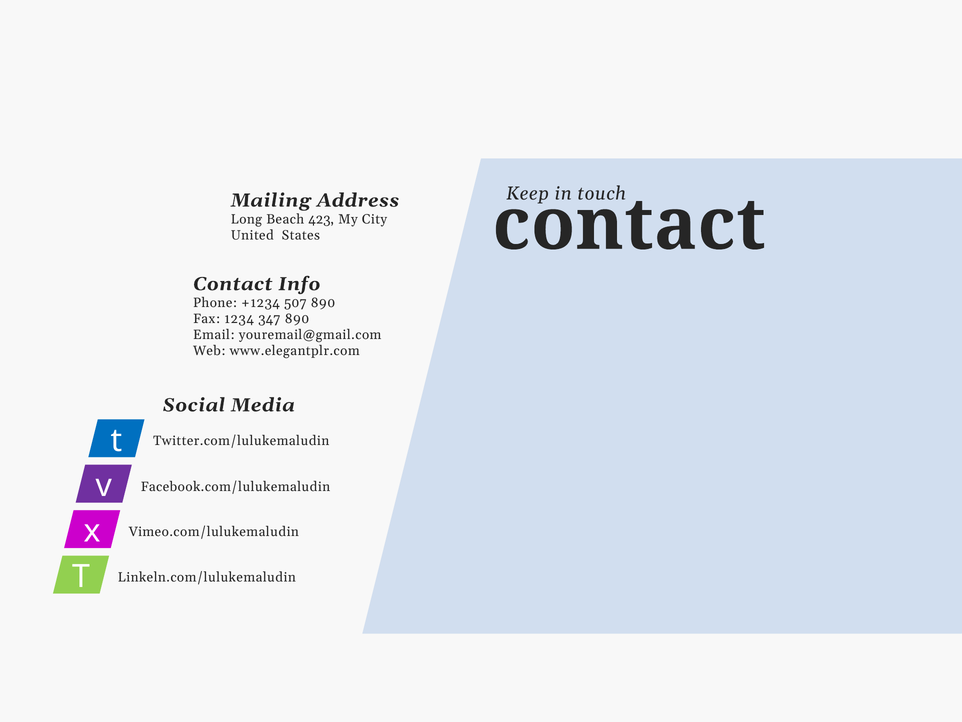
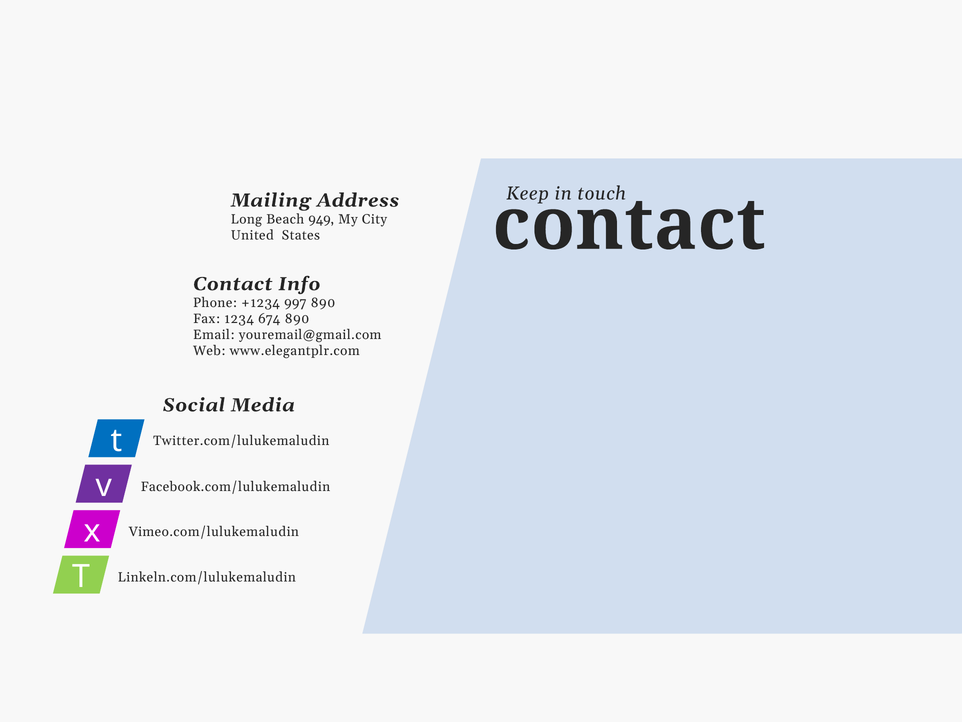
423: 423 -> 949 (321, 219)
507: 507 -> 997 (295, 303)
347: 347 -> 674 (269, 319)
